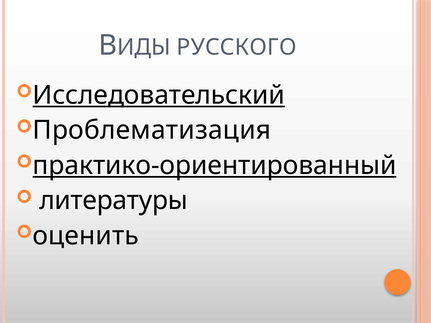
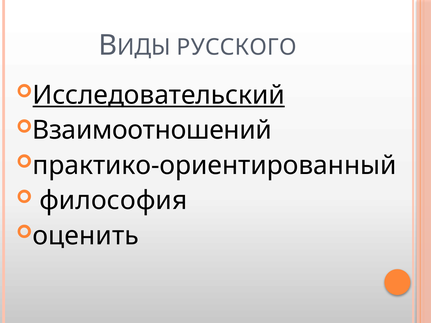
Проблематизация: Проблематизация -> Взаимоотношений (152, 130)
практико-ориентированный underline: present -> none (215, 166)
литературы: литературы -> философия (113, 201)
